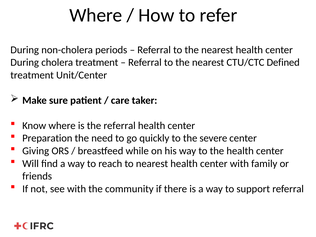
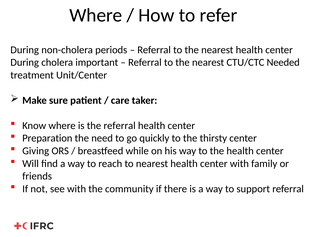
cholera treatment: treatment -> important (97, 62)
Defined: Defined -> Needed (283, 62)
severe: severe -> thirsty (213, 138)
